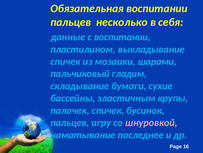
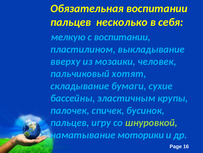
данные: данные -> мелкую (68, 37)
спичек: спичек -> вверху (65, 61)
шарами: шарами -> человек (157, 61)
гладим: гладим -> хотят (129, 73)
шнуровкой colour: pink -> light green (151, 122)
последнее: последнее -> моторики (141, 134)
